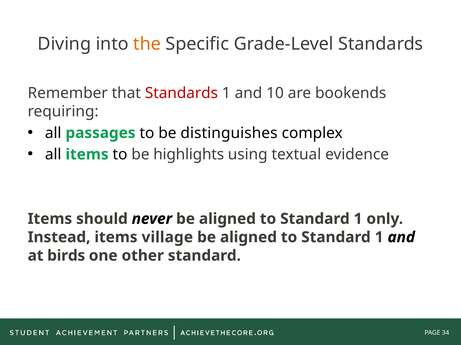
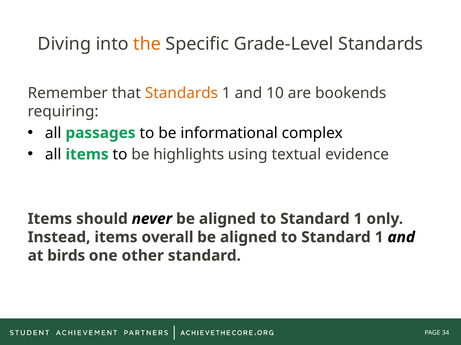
Standards colour: red -> orange (181, 93)
distinguishes: distinguishes -> informational (229, 133)
village: village -> overall (167, 238)
